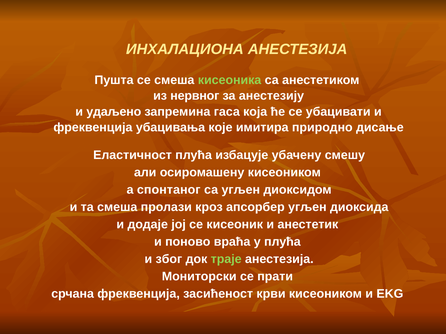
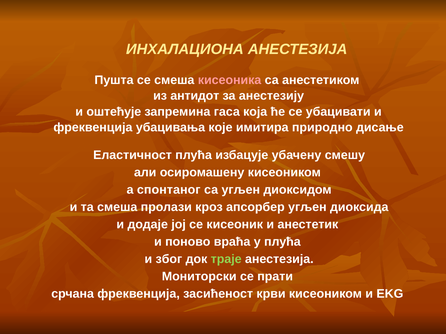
кисеоника colour: light green -> pink (230, 80)
нервног: нервног -> антидот (195, 96)
удаљено: удаљено -> оштећује (114, 112)
